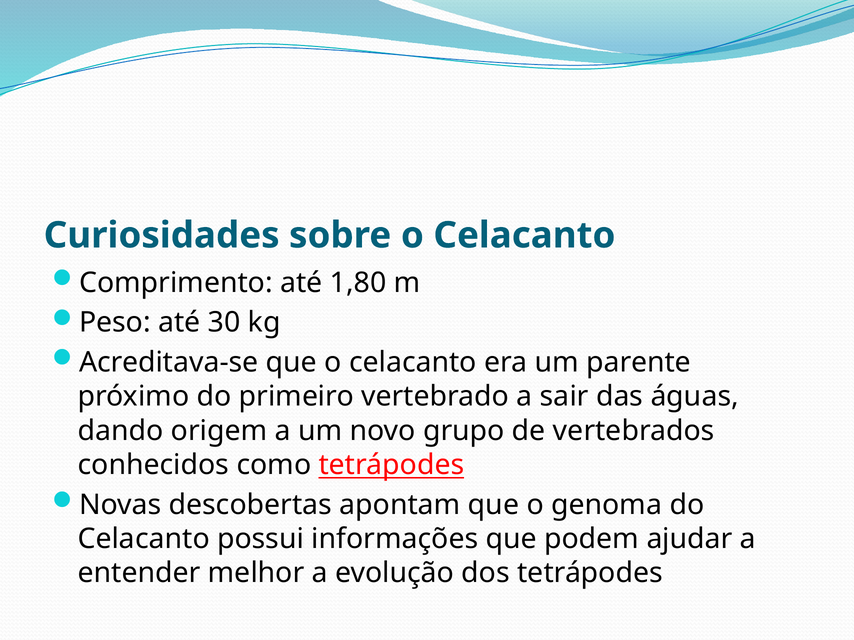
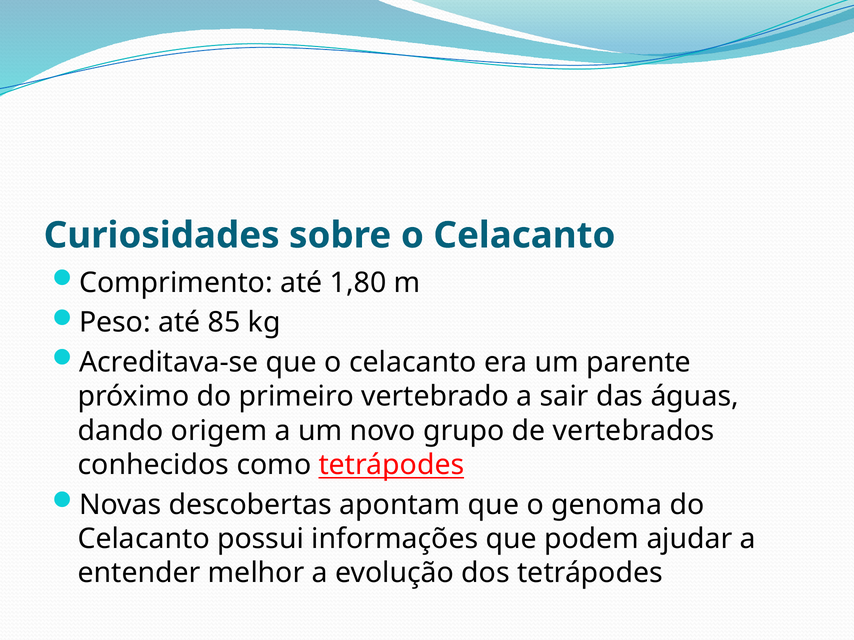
30: 30 -> 85 (224, 323)
